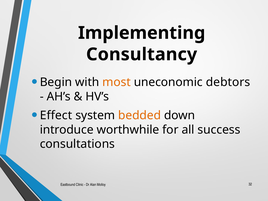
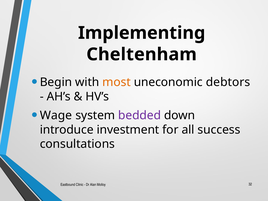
Consultancy: Consultancy -> Cheltenham (142, 54)
Effect: Effect -> Wage (56, 115)
bedded colour: orange -> purple (140, 115)
worthwhile: worthwhile -> investment (128, 130)
